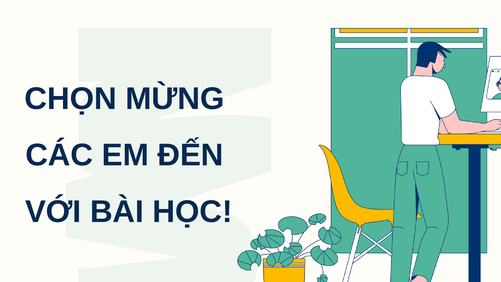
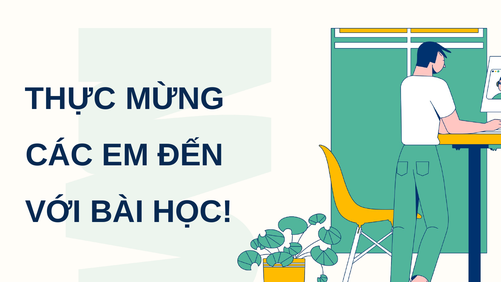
CHỌN: CHỌN -> THỰC (70, 99)
